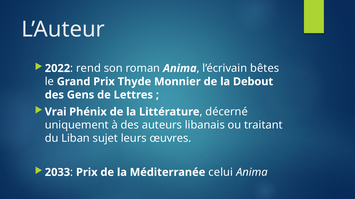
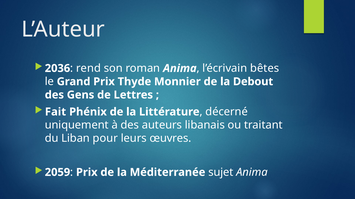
2022: 2022 -> 2036 (57, 69)
Vrai: Vrai -> Fait (55, 112)
sujet: sujet -> pour (105, 139)
2033: 2033 -> 2059 (57, 173)
celui: celui -> sujet (221, 173)
